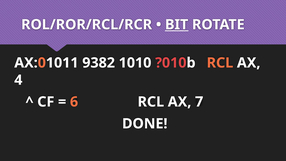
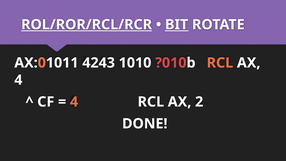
ROL/ROR/RCL/RCR underline: none -> present (87, 25)
9382: 9382 -> 4243 (99, 63)
6: 6 -> 4 (74, 102)
7: 7 -> 2 (199, 102)
